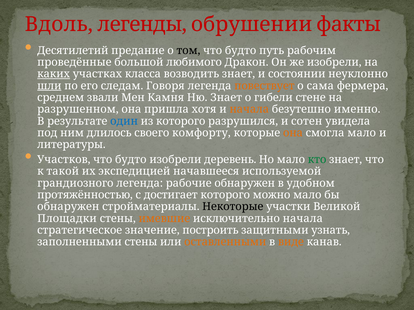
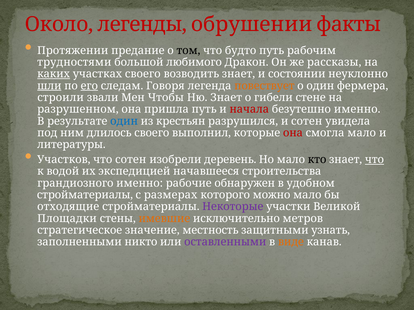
Вдоль: Вдоль -> Около (59, 24)
Десятилетий: Десятилетий -> Протяжении (73, 50)
проведённые: проведённые -> трудностями (74, 62)
же изобрели: изобрели -> рассказы (334, 62)
участках класса: класса -> своего (143, 74)
его underline: none -> present (89, 86)
о сама: сама -> один (320, 86)
среднем: среднем -> строили (61, 98)
Камня: Камня -> Чтобы (166, 98)
пришла хотя: хотя -> путь (204, 109)
начала colour: orange -> red (249, 109)
из которого: которого -> крестьян (181, 121)
комфорту: комфорту -> выполнил (201, 133)
она colour: orange -> red (293, 133)
будто: будто -> сотен (131, 160)
кто colour: green -> black (317, 160)
что underline: none -> present (374, 160)
такой: такой -> водой (63, 172)
используемой: используемой -> строительства (282, 172)
грандиозного легенда: легенда -> именно (140, 183)
протяжённостью: протяжённостью -> стройматериалы (85, 195)
достигает: достигает -> размерах (171, 195)
обнаружен: обнаружен -> отходящие (68, 207)
Некоторые colour: black -> purple (233, 207)
исключительно начала: начала -> метров (303, 219)
построить: построить -> местность (210, 231)
заполненными стены: стены -> никто (141, 242)
оставленными colour: orange -> purple (225, 242)
